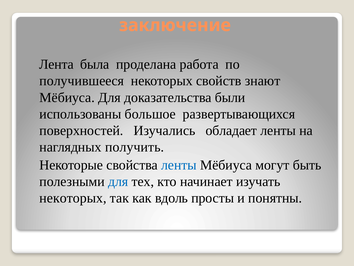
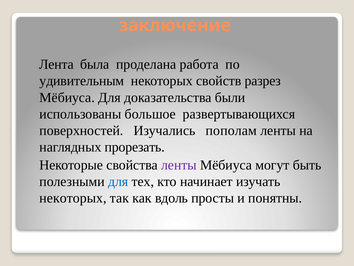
получившееся: получившееся -> удивительным (82, 81)
знают: знают -> разрез (263, 81)
обладает: обладает -> пополам (231, 130)
получить: получить -> прорезать (135, 147)
ленты colour: blue -> purple (179, 165)
